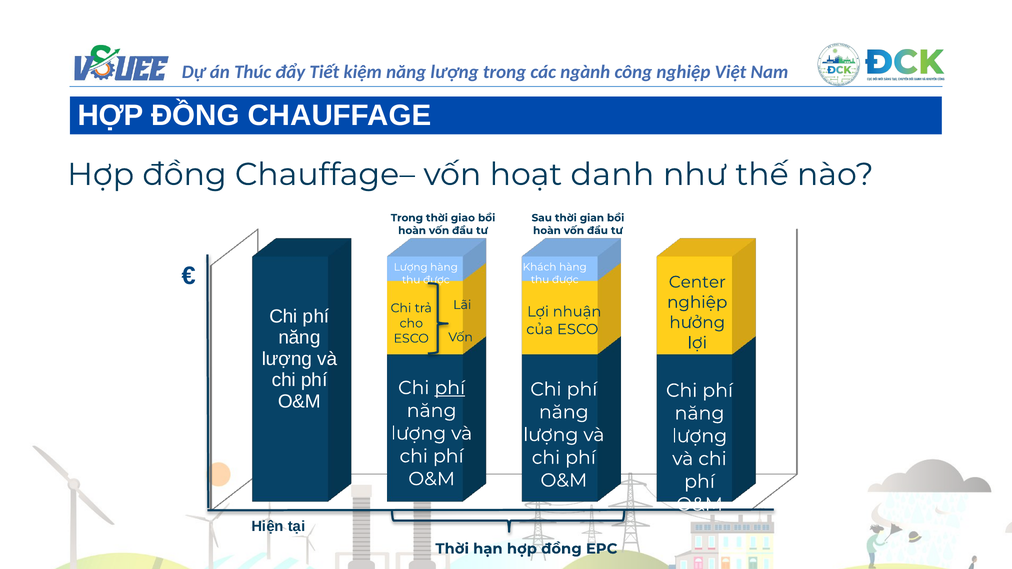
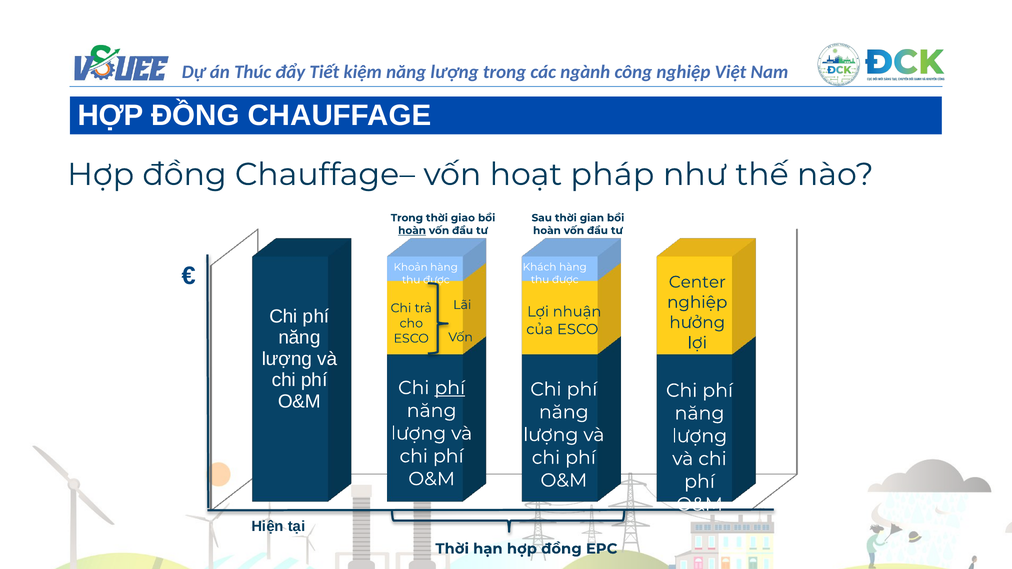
danh: danh -> pháp (612, 175)
hoàn underline: none -> present (412, 231)
Lượng: Lượng -> Khoản (411, 267)
